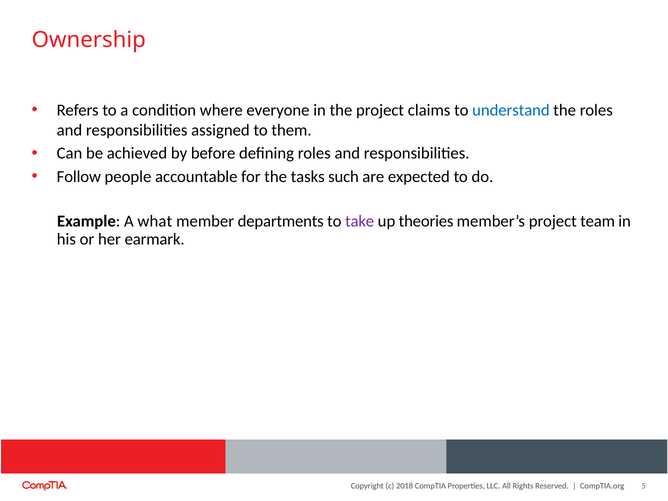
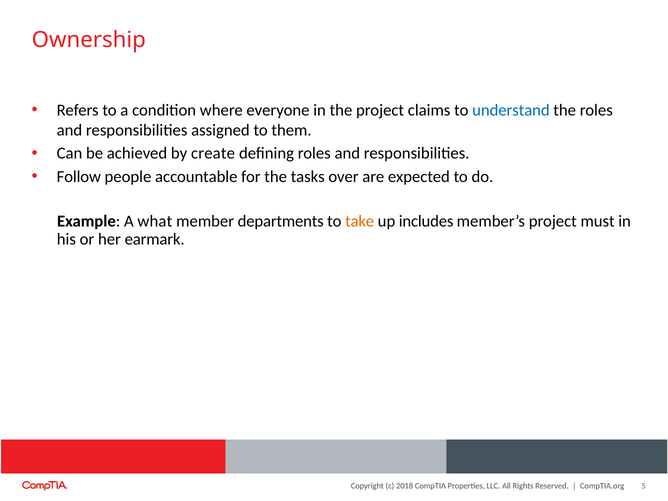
before: before -> create (213, 153)
such: such -> over (344, 177)
take colour: purple -> orange (360, 221)
theories: theories -> includes (426, 221)
team: team -> must (598, 221)
